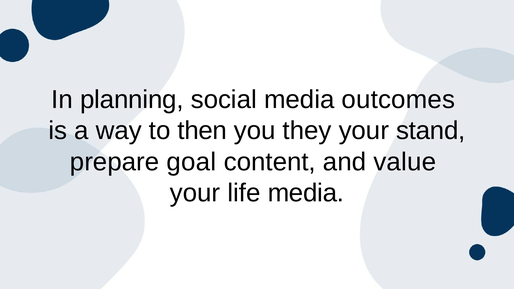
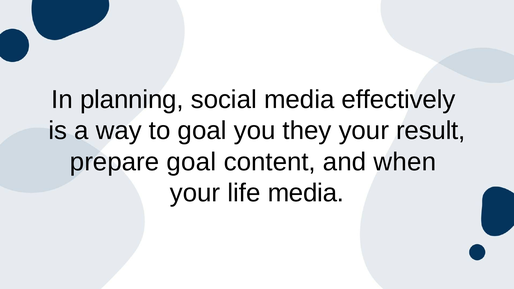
outcomes: outcomes -> effectively (398, 100)
to then: then -> goal (202, 131)
stand: stand -> result (431, 131)
value: value -> when (405, 162)
